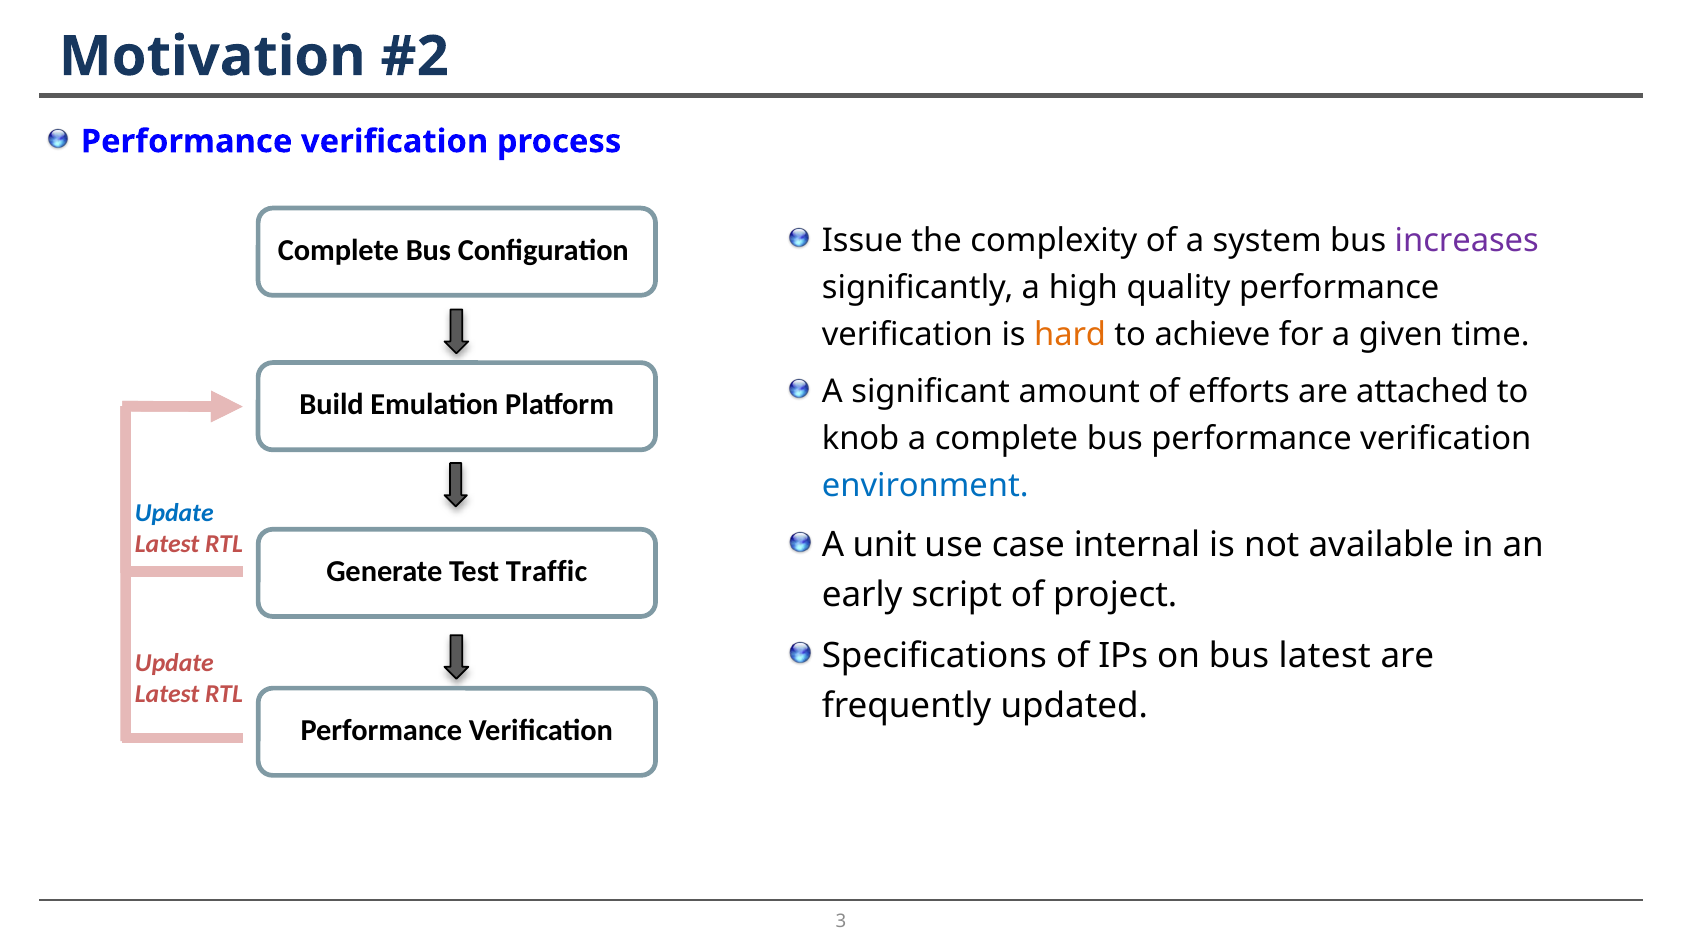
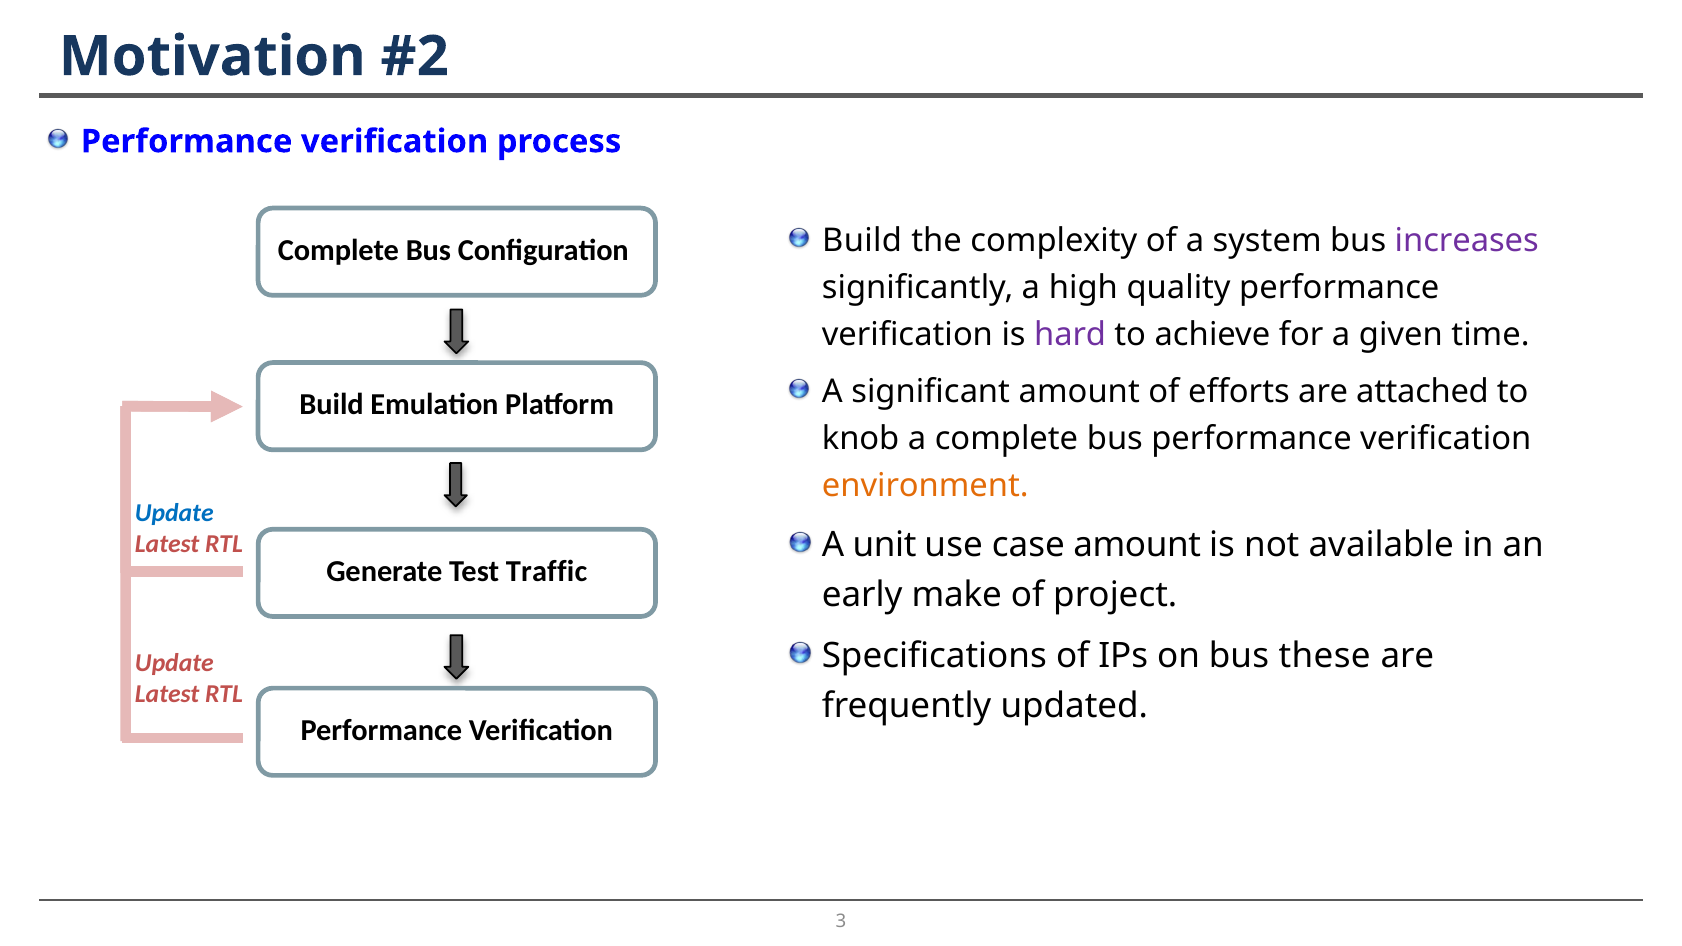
Issue: Issue -> Build (862, 241)
hard colour: orange -> purple (1070, 335)
environment colour: blue -> orange (925, 486)
case internal: internal -> amount (1137, 545)
script: script -> make (957, 595)
bus latest: latest -> these (1325, 656)
